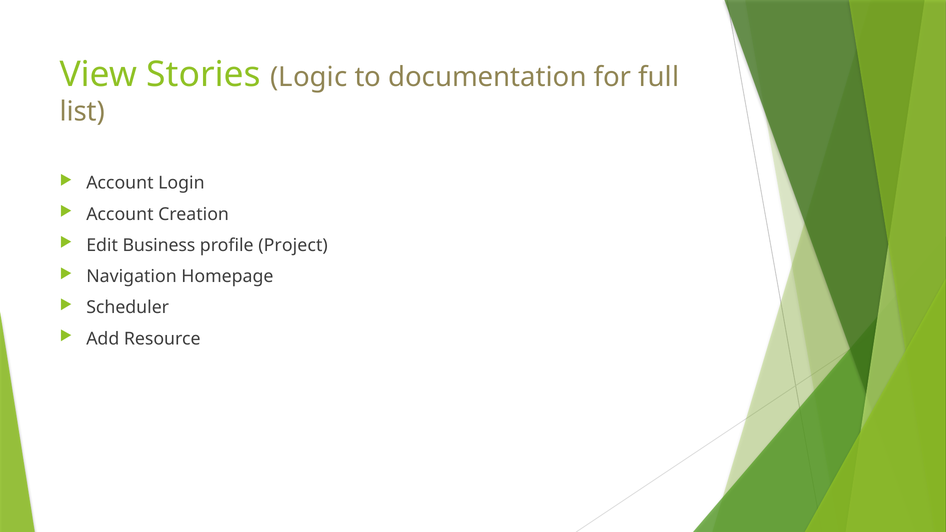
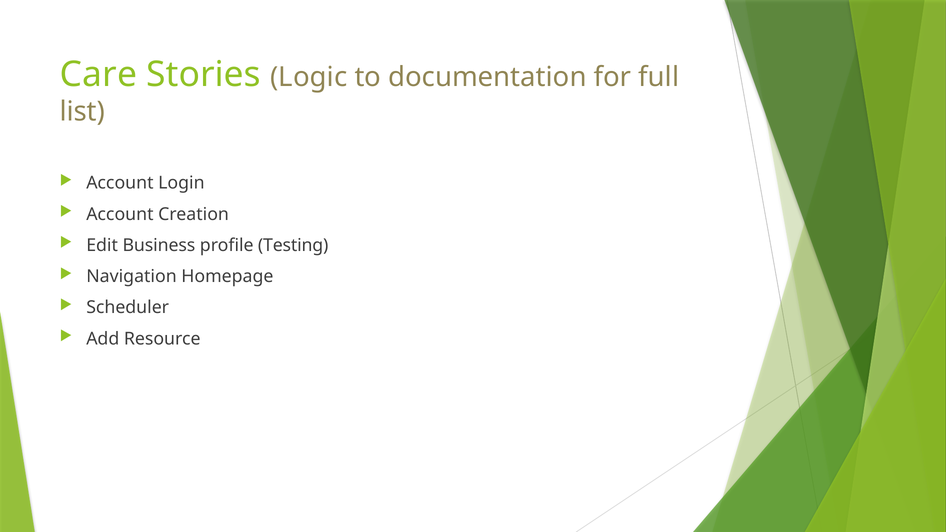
View: View -> Care (98, 75)
Project: Project -> Testing (293, 245)
